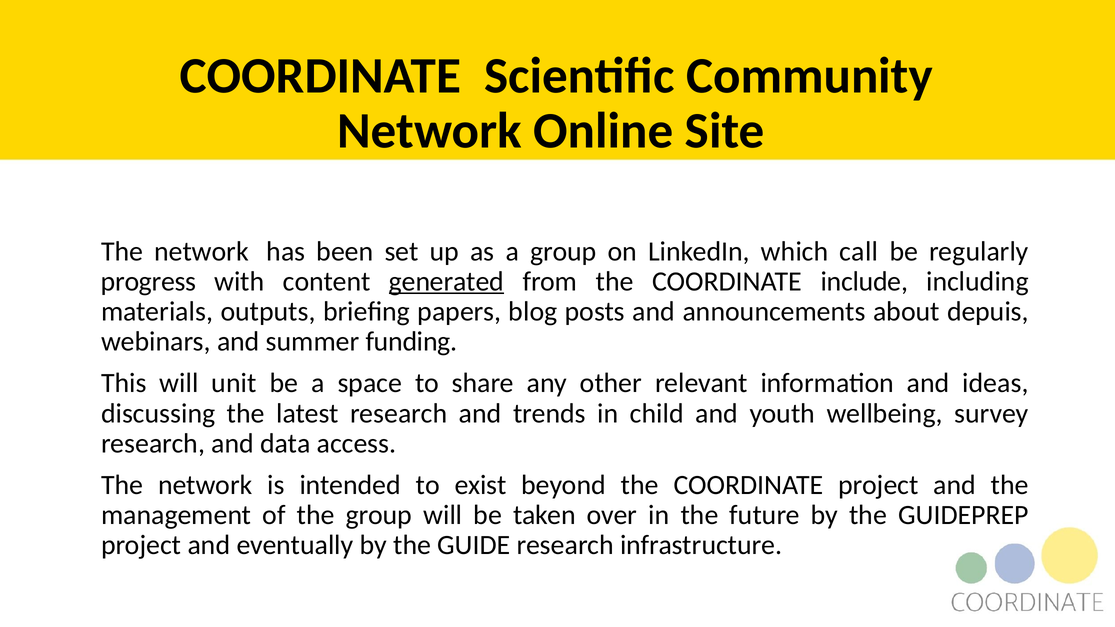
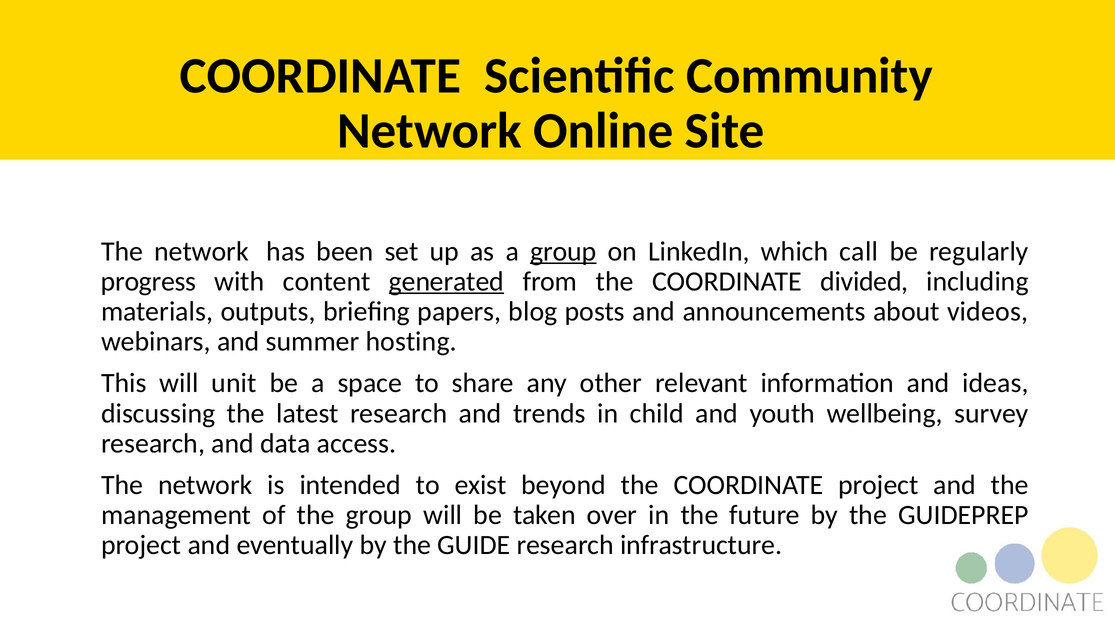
group underline: none -> present (563, 251)
include: include -> divided (864, 281)
depuis: depuis -> videos (988, 312)
funding: funding -> hosting (411, 342)
